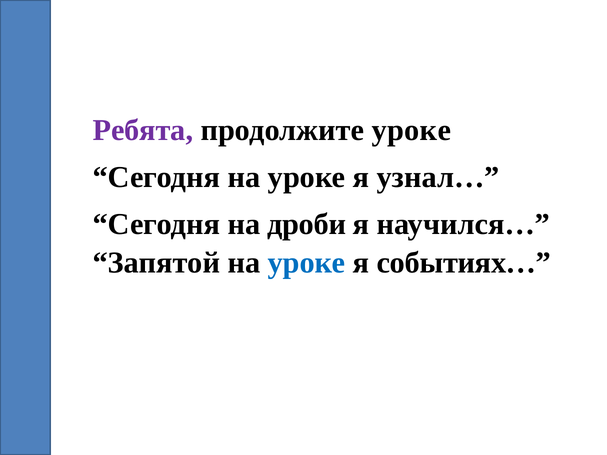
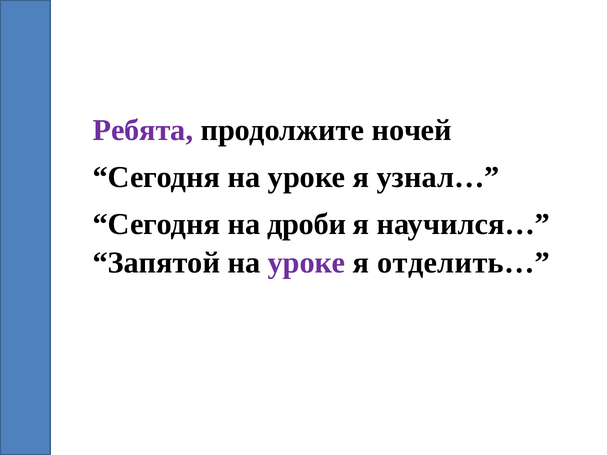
продолжите уроке: уроке -> ночей (412, 130)
уроке colour: blue -> purple (307, 263)
событиях…: событиях… -> отделить… (464, 263)
